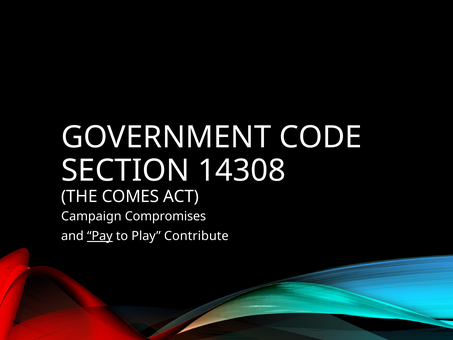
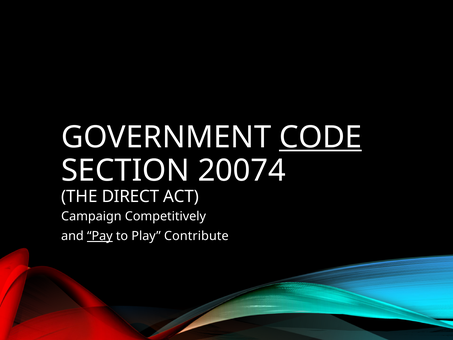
CODE underline: none -> present (321, 137)
14308: 14308 -> 20074 (242, 170)
COMES: COMES -> DIRECT (130, 196)
Compromises: Compromises -> Competitively (165, 216)
